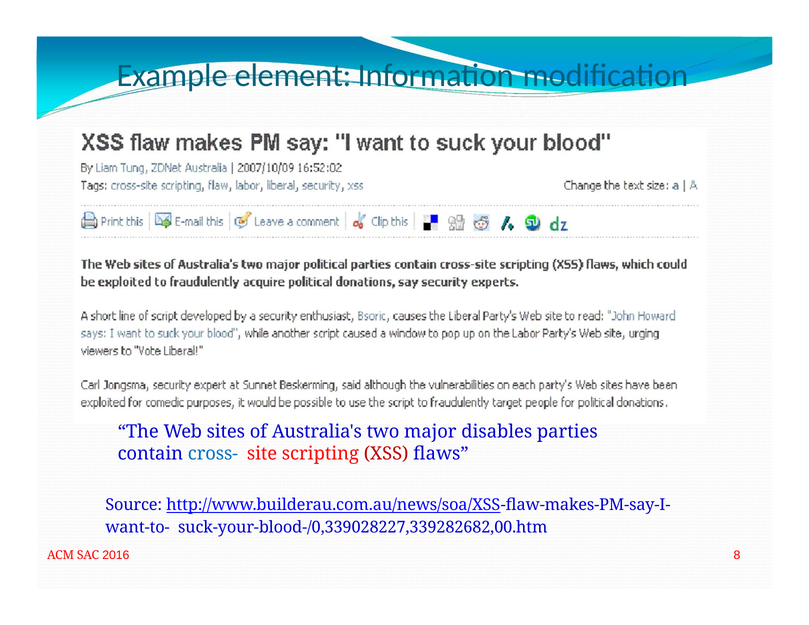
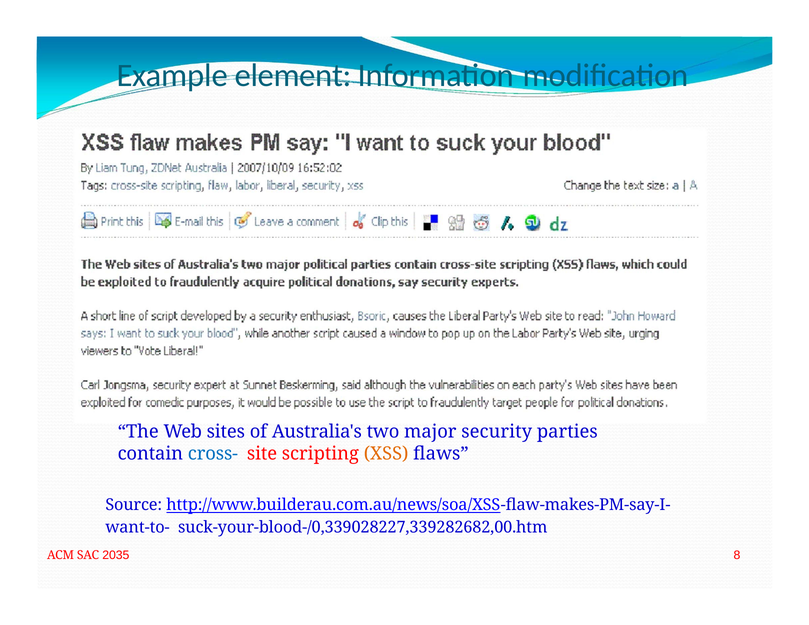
disables: disables -> security (497, 432)
XSS colour: red -> orange (386, 454)
2016: 2016 -> 2035 (116, 555)
